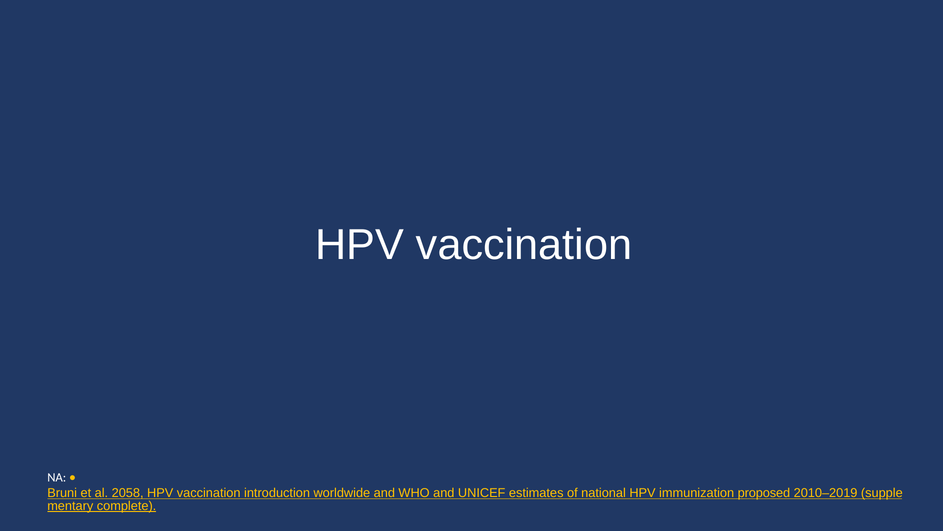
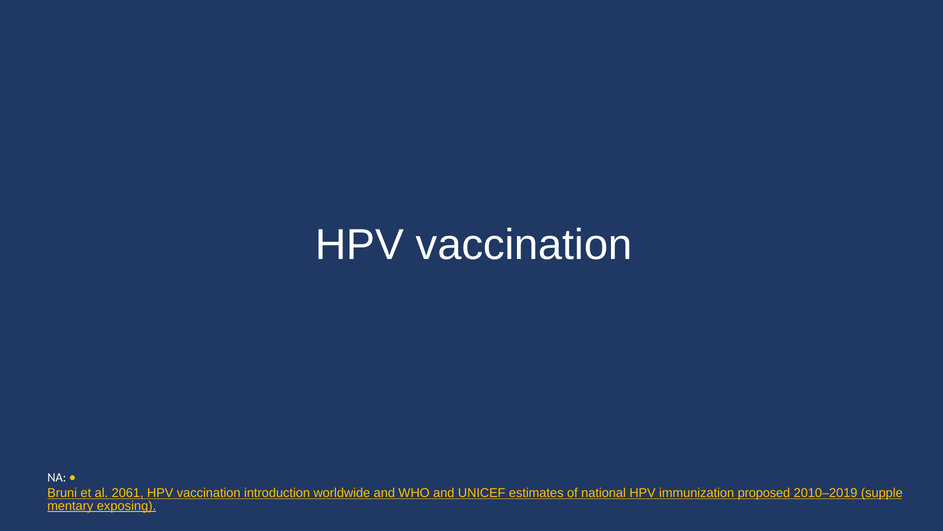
2058: 2058 -> 2061 (128, 492)
complete: complete -> exposing (127, 505)
